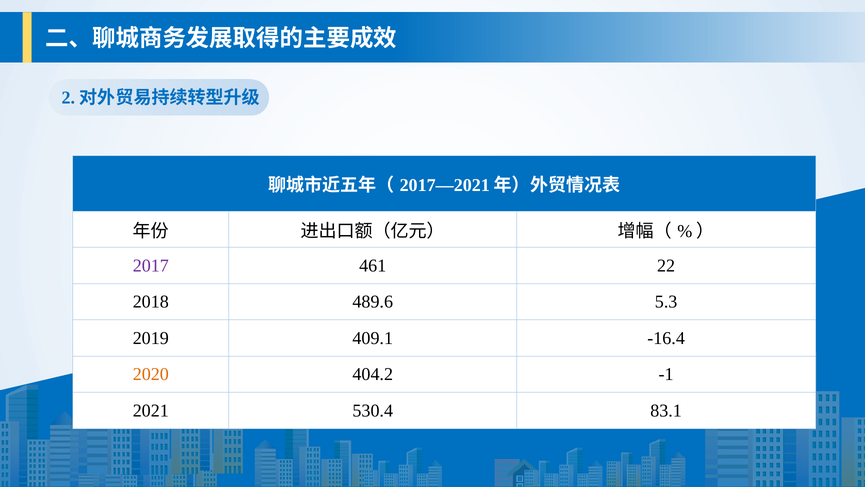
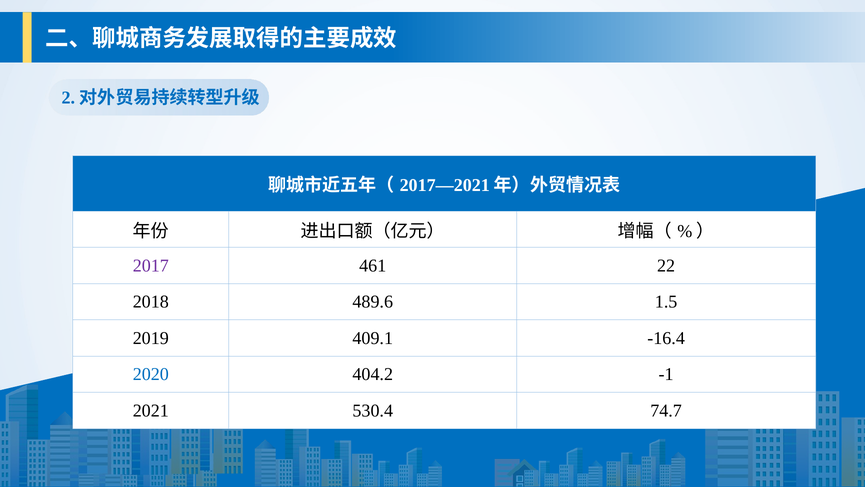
5.3: 5.3 -> 1.5 (666, 302)
2020 colour: orange -> blue (151, 374)
83.1: 83.1 -> 74.7 (666, 410)
